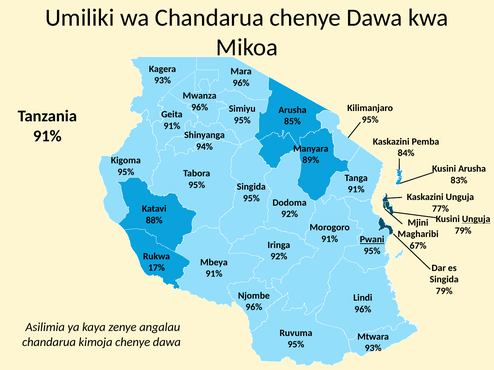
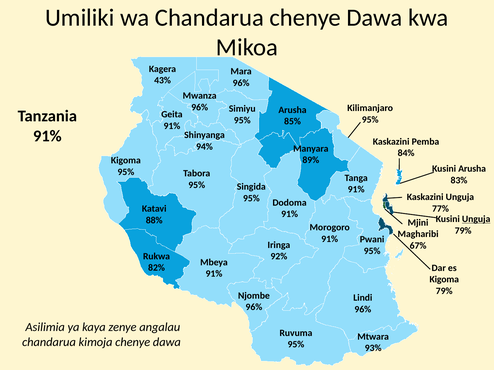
93%: 93% -> 43% (163, 81)
92%: 92% -> 91% (290, 214)
Pwani underline: present -> none (372, 240)
17%: 17% -> 82% (157, 268)
Singida: Singida -> Kigoma (444, 280)
